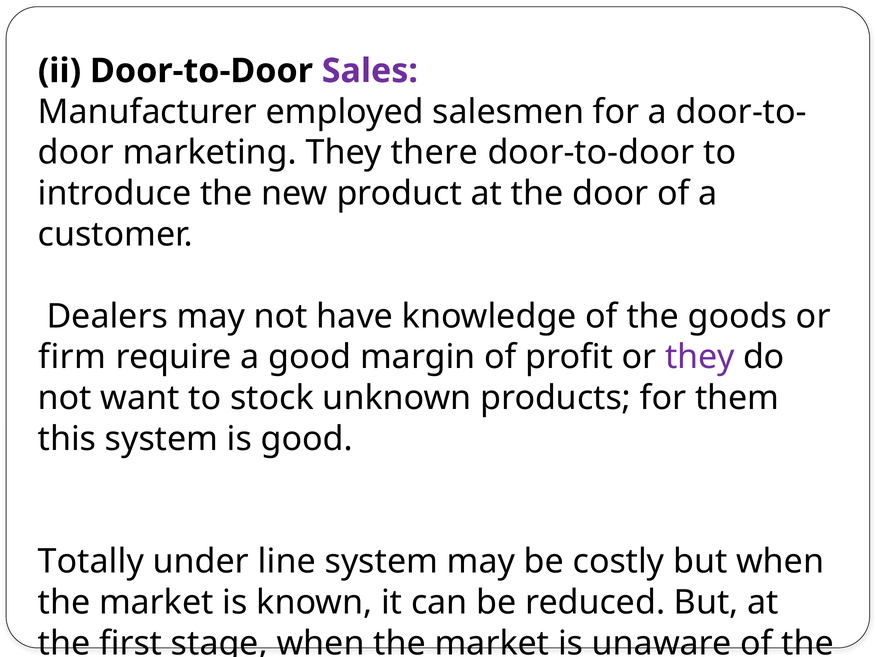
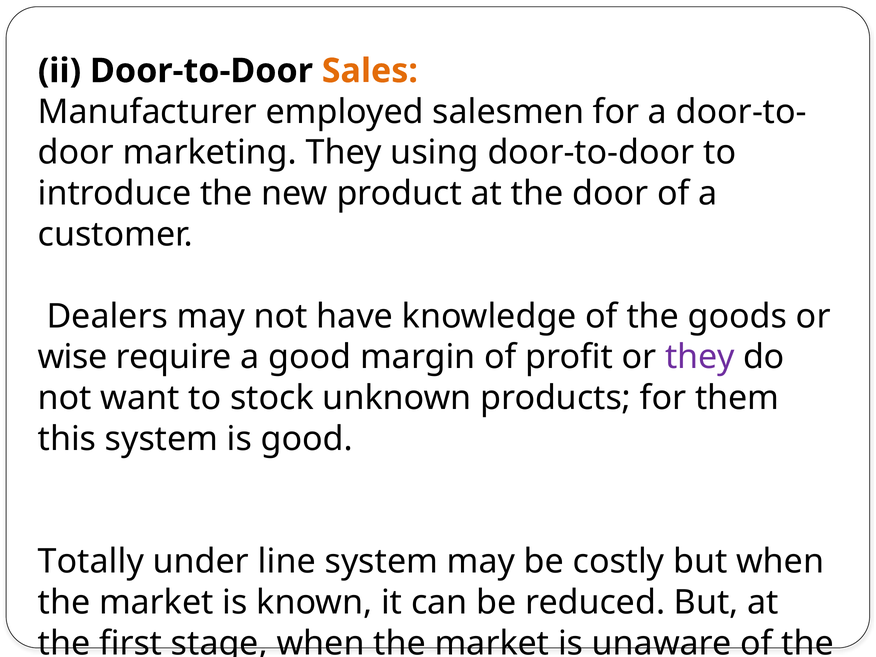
Sales colour: purple -> orange (370, 71)
there: there -> using (435, 153)
firm: firm -> wise (73, 357)
